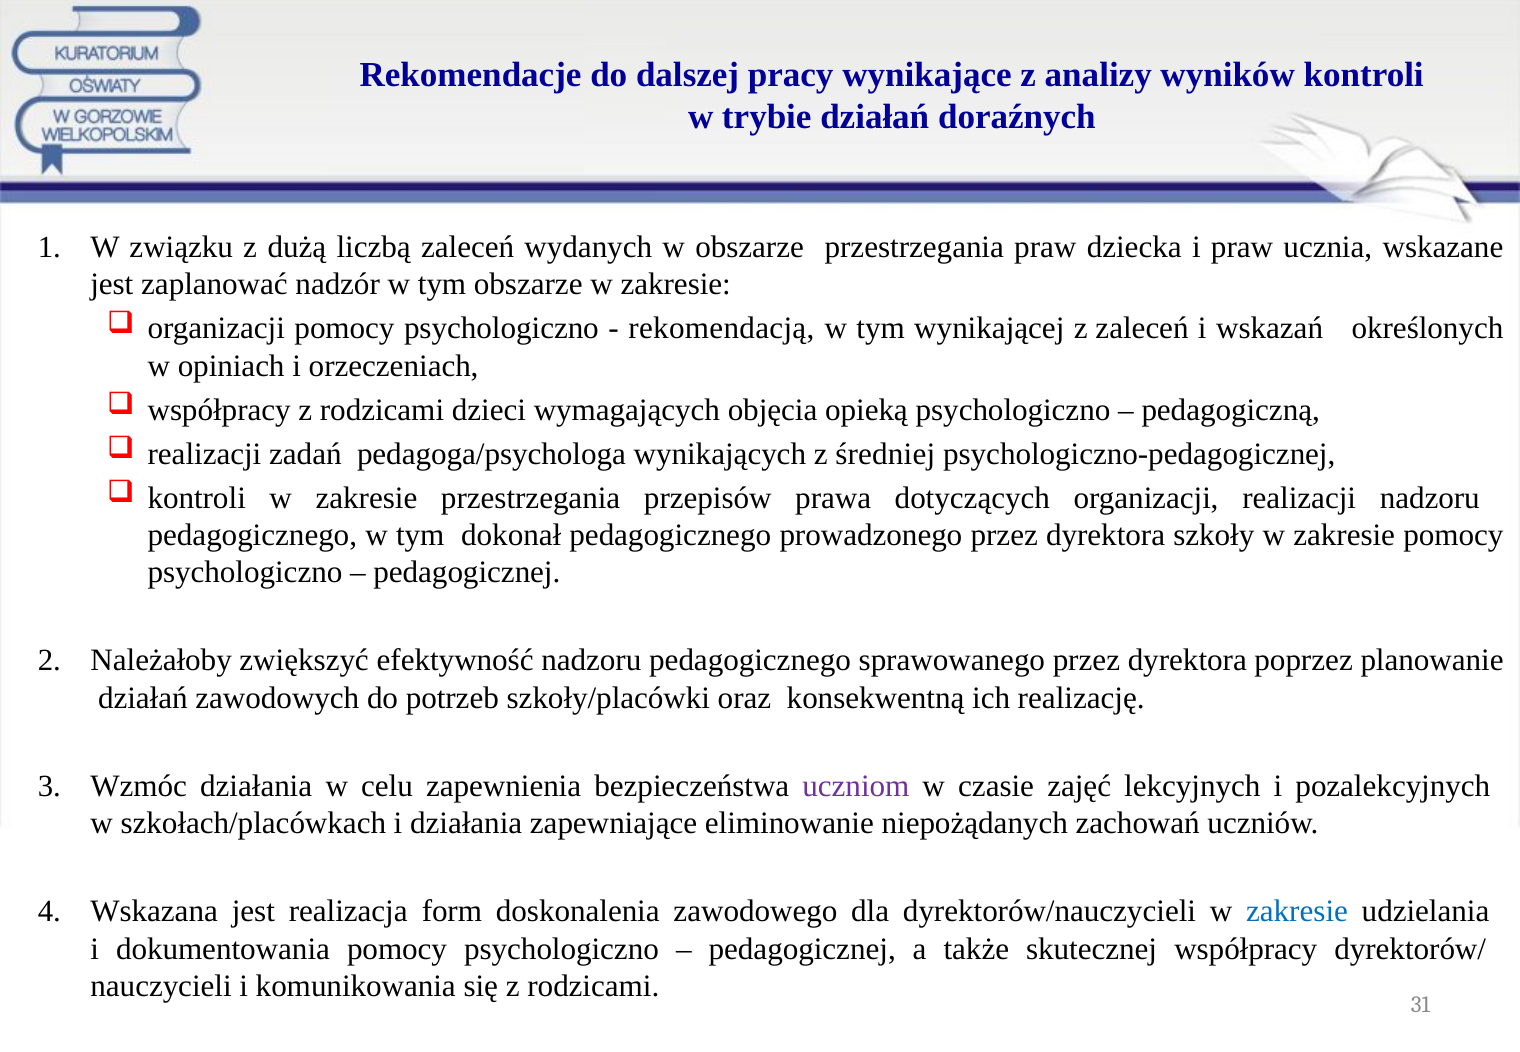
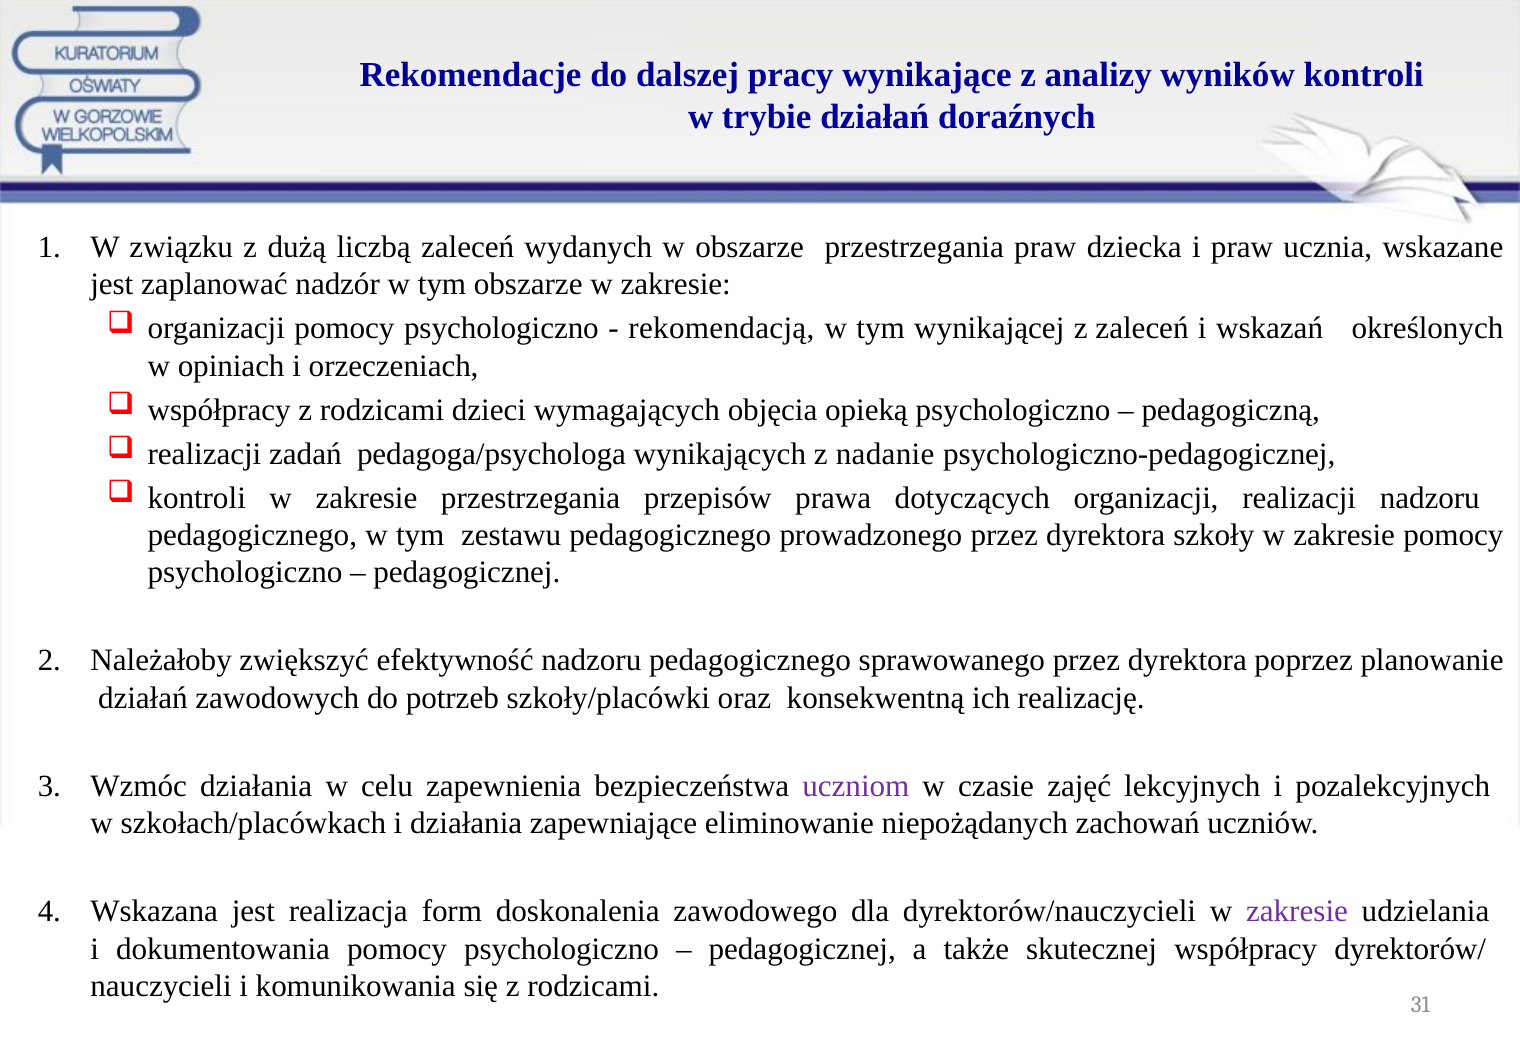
średniej: średniej -> nadanie (885, 454)
dokonał: dokonał -> zestawu (511, 535)
zakresie colour: blue -> purple (1297, 912)
